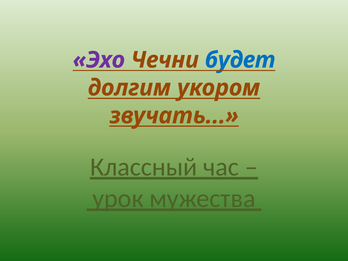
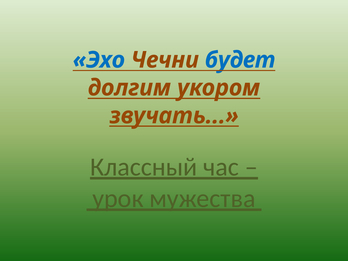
Эхо colour: purple -> blue (99, 60)
